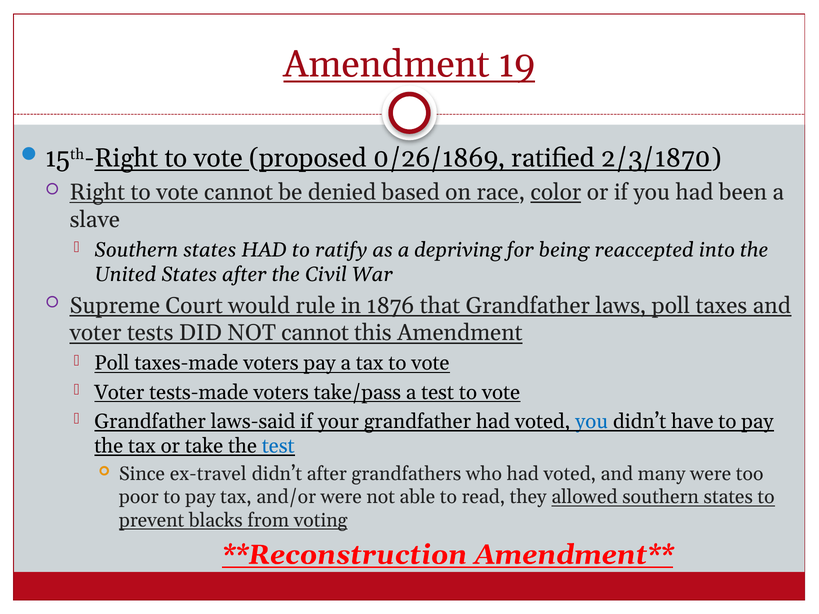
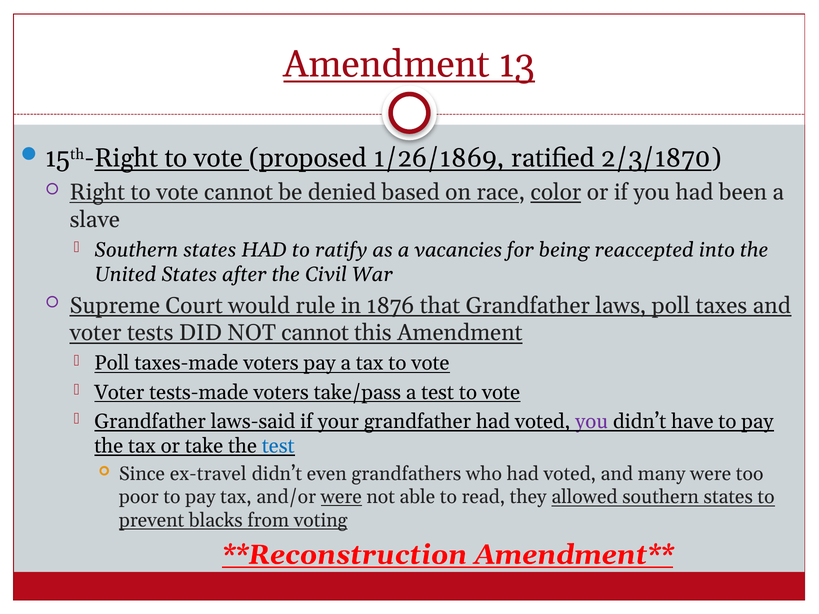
19: 19 -> 13 (517, 64)
0/26/1869: 0/26/1869 -> 1/26/1869 (439, 158)
depriving: depriving -> vacancies (458, 250)
you colour: blue -> purple (592, 422)
didn’t after: after -> even (327, 474)
were underline: none -> present (341, 497)
